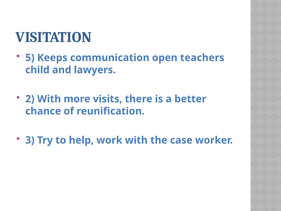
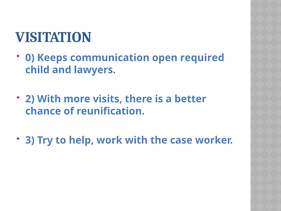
5: 5 -> 0 (30, 58)
teachers: teachers -> required (202, 58)
